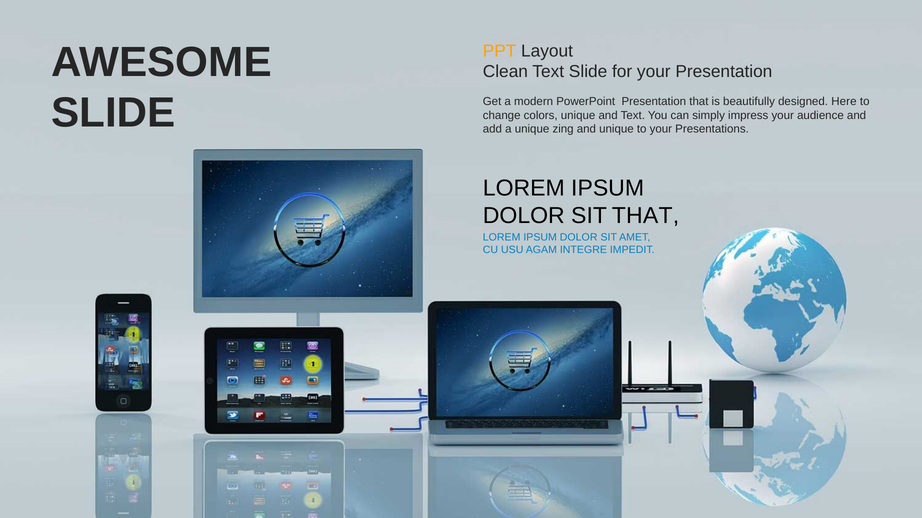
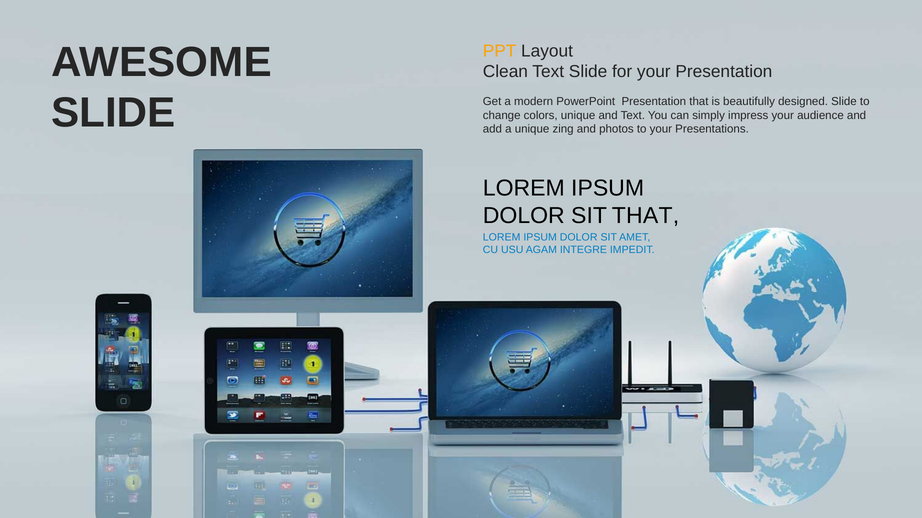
designed Here: Here -> Slide (844, 102)
and unique: unique -> photos (616, 129)
